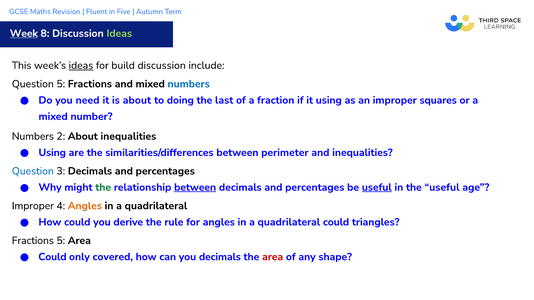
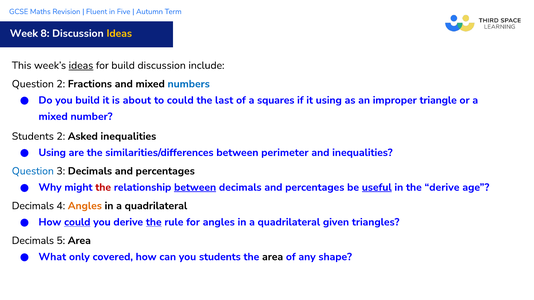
Week underline: present -> none (24, 33)
Ideas colour: light green -> yellow (119, 33)
Question 5: 5 -> 2 (61, 84)
you need: need -> build (88, 100)
to doing: doing -> could (180, 100)
fraction: fraction -> squares (276, 100)
squares: squares -> triangle (438, 100)
Numbers: Numbers -> Students (33, 136)
2 About: About -> Asked (83, 136)
the colour: green -> red (103, 188)
the useful: useful -> derive (442, 188)
Improper: Improper -> Decimals (33, 206)
could underline: none -> present (77, 222)
the underline: none -> present (154, 222)
quadrilateral could: could -> given (336, 222)
Fractions: Fractions -> Decimals (33, 241)
Could: Could -> What (52, 257)
you decimals: decimals -> students (220, 257)
area colour: red -> black (273, 257)
